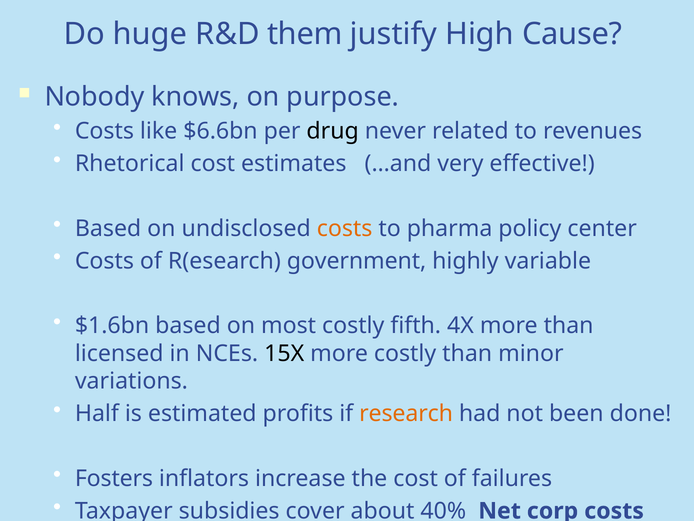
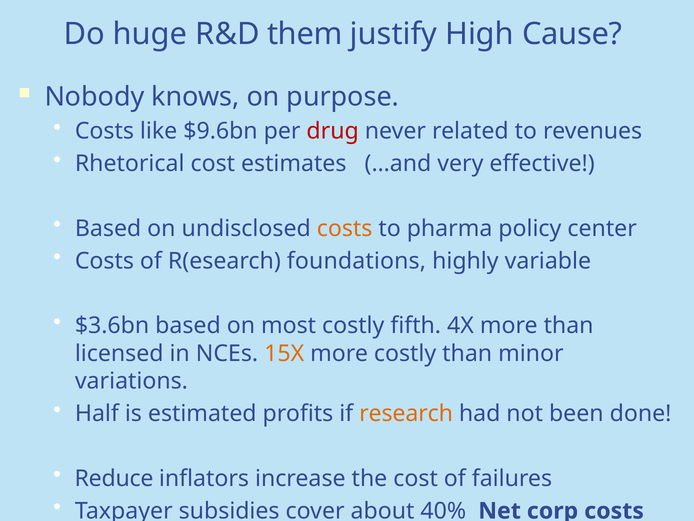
$6.6bn: $6.6bn -> $9.6bn (220, 131)
drug colour: black -> red (333, 131)
government: government -> foundations (356, 261)
$1.6bn: $1.6bn -> $3.6bn (112, 325)
15X colour: black -> orange (284, 353)
Fosters: Fosters -> Reduce (114, 478)
